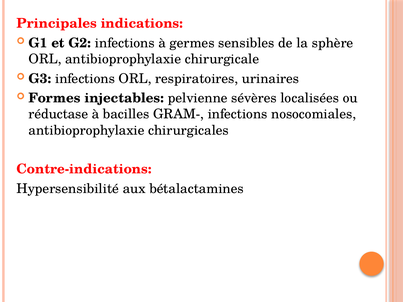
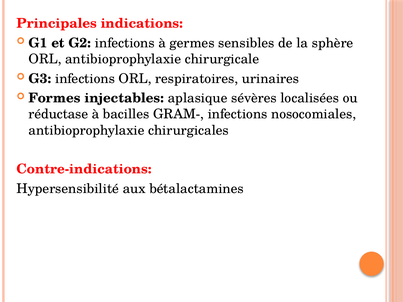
pelvienne: pelvienne -> aplasique (198, 98)
